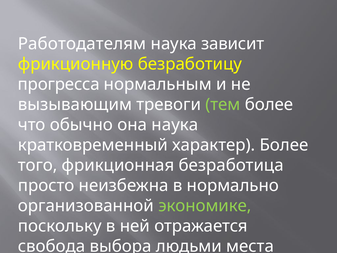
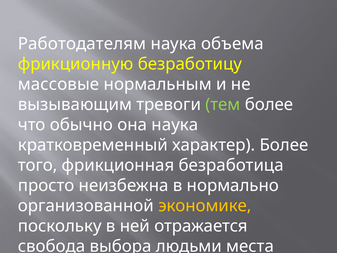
зависит: зависит -> объема (232, 44)
прогресса: прогресса -> массовые (59, 84)
экономике colour: light green -> yellow (205, 206)
